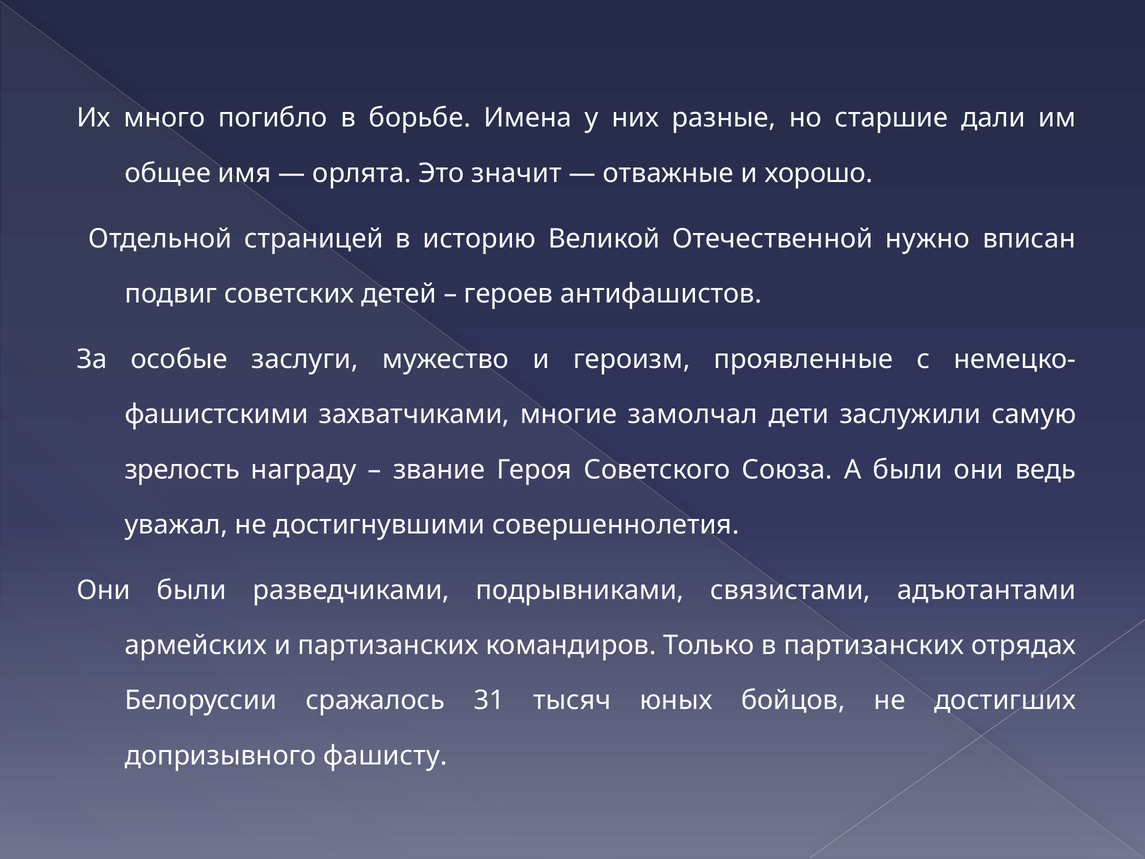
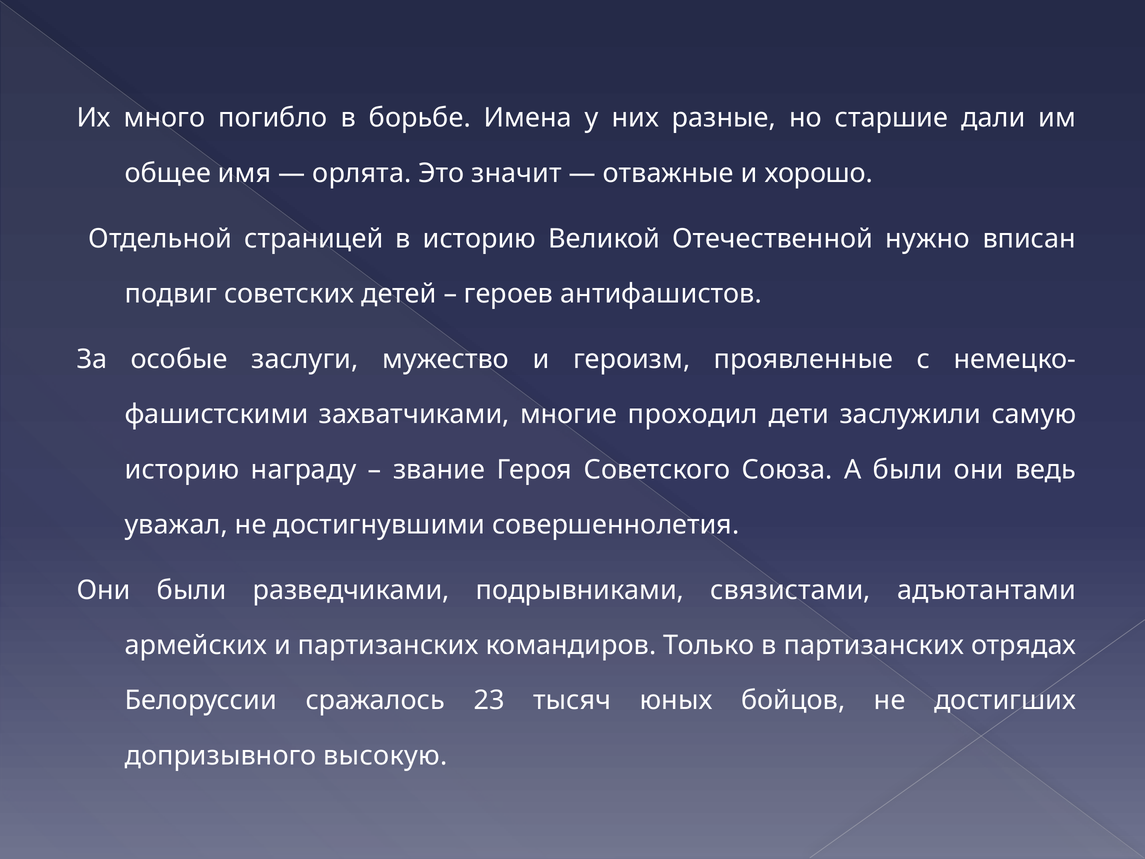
замолчал: замолчал -> проходил (693, 414)
зрелость: зрелость -> историю (182, 469)
31: 31 -> 23 (489, 700)
фашисту: фашисту -> высокую (385, 756)
